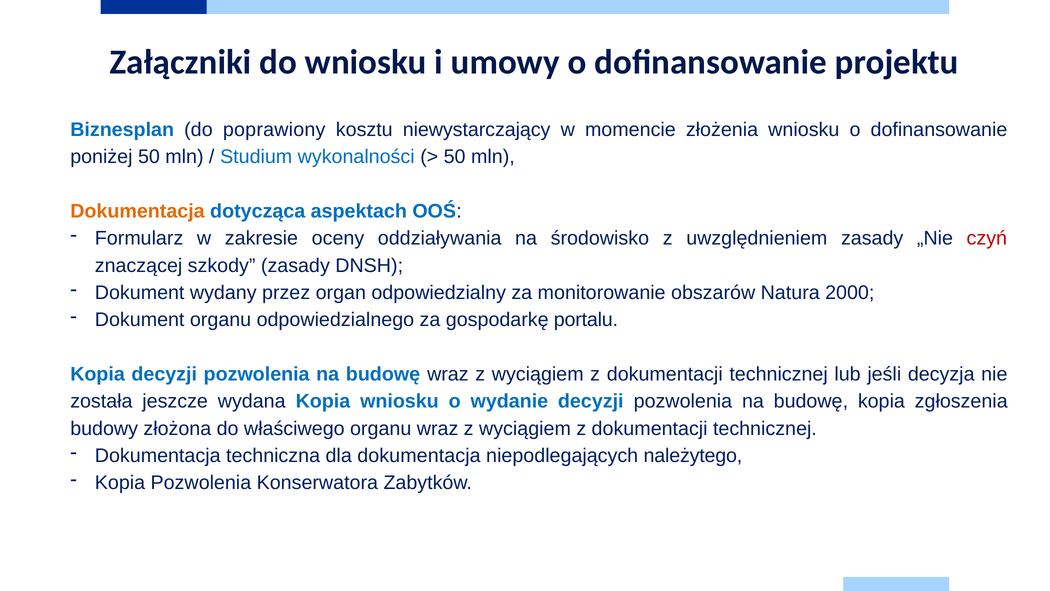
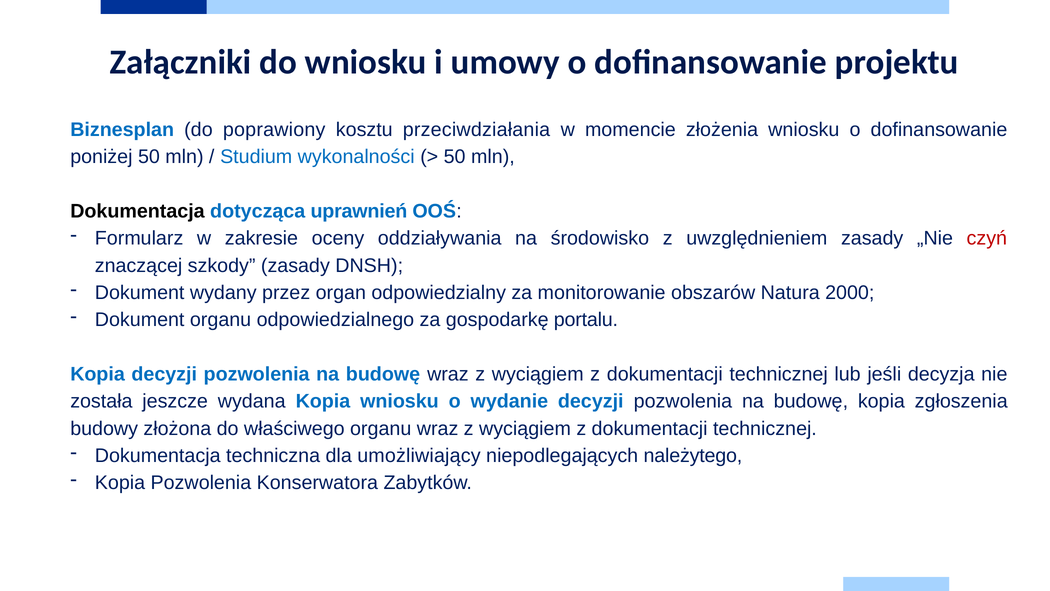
niewystarczający: niewystarczający -> przeciwdziałania (476, 130)
Dokumentacja colour: orange -> black (137, 211)
aspektach: aspektach -> uprawnień (359, 211)
dla dokumentacja: dokumentacja -> umożliwiający (419, 456)
